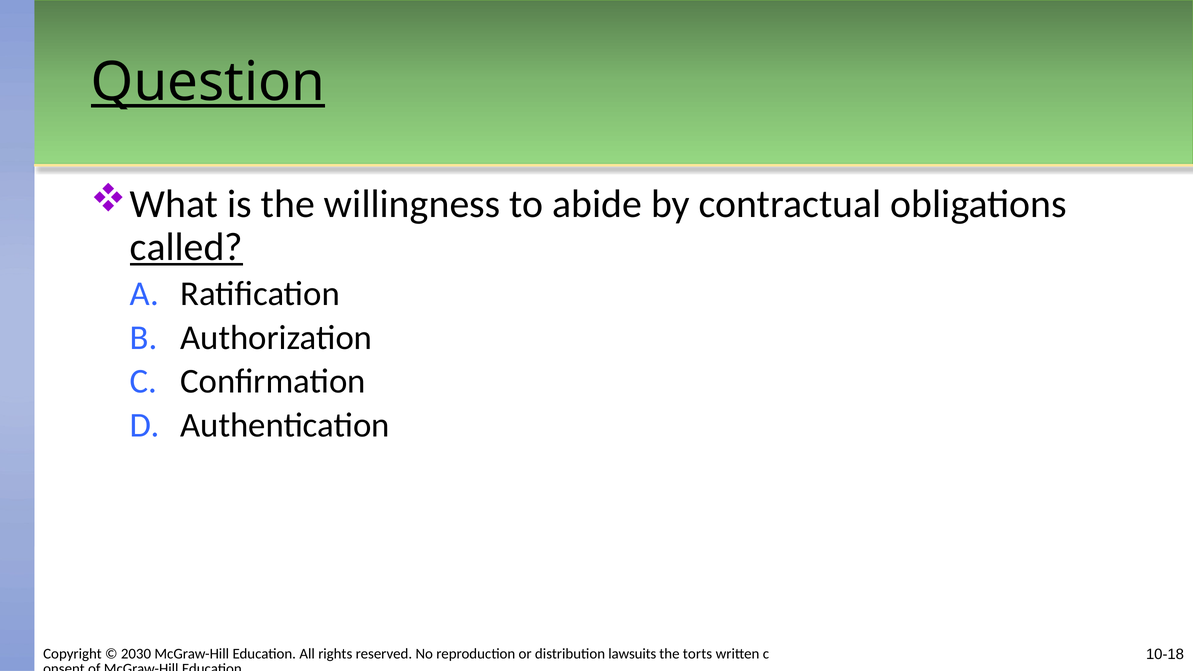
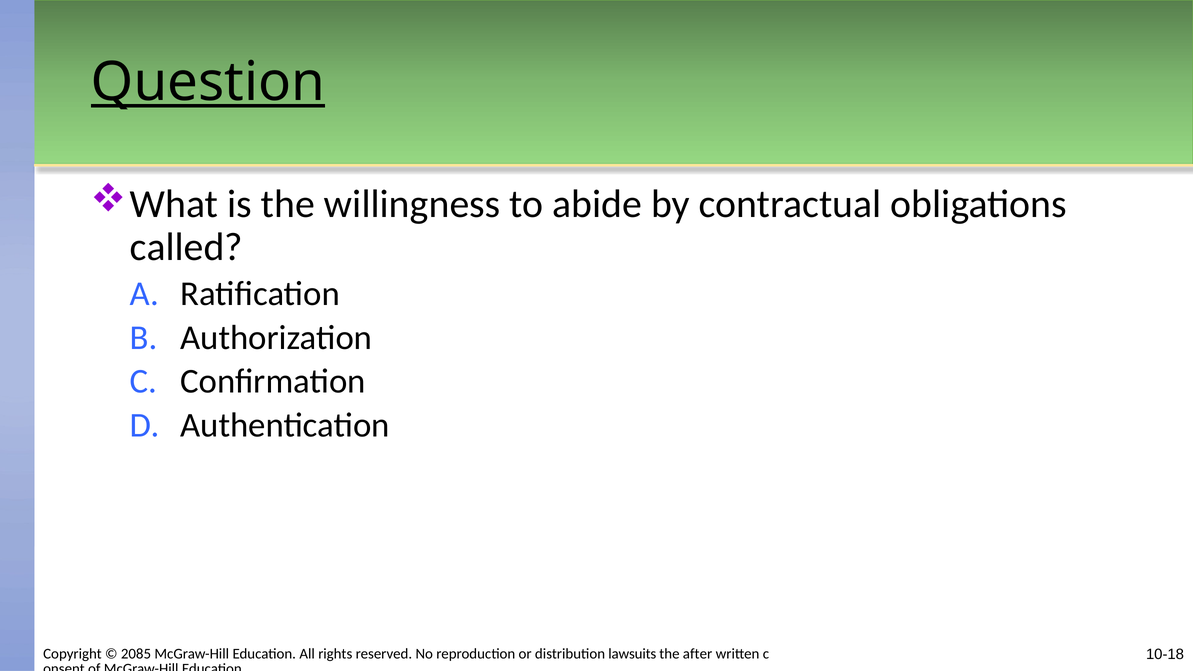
called underline: present -> none (186, 247)
2030: 2030 -> 2085 (136, 654)
torts: torts -> after (698, 654)
